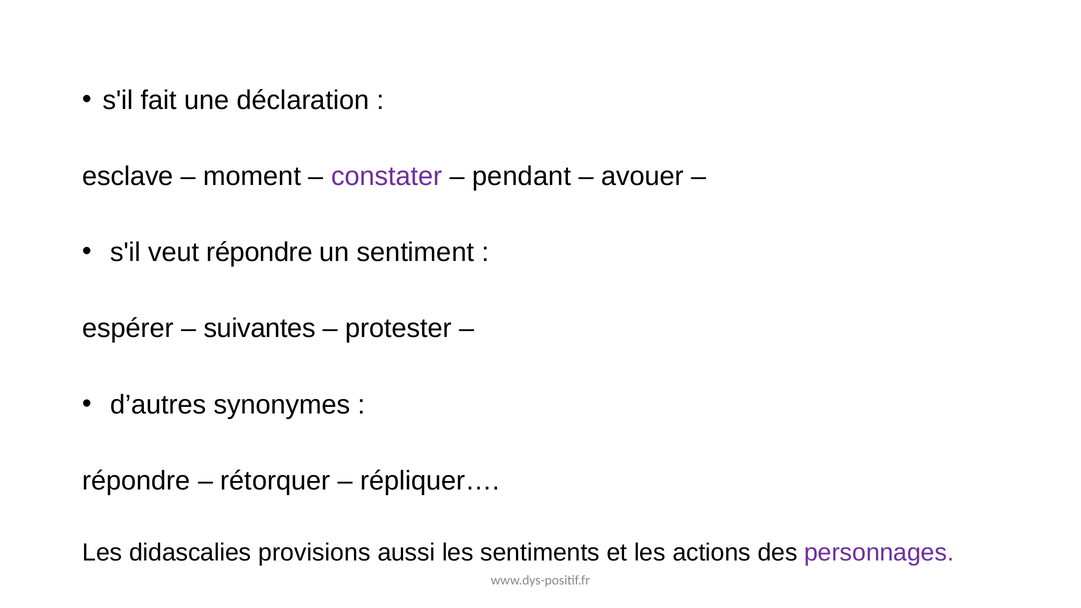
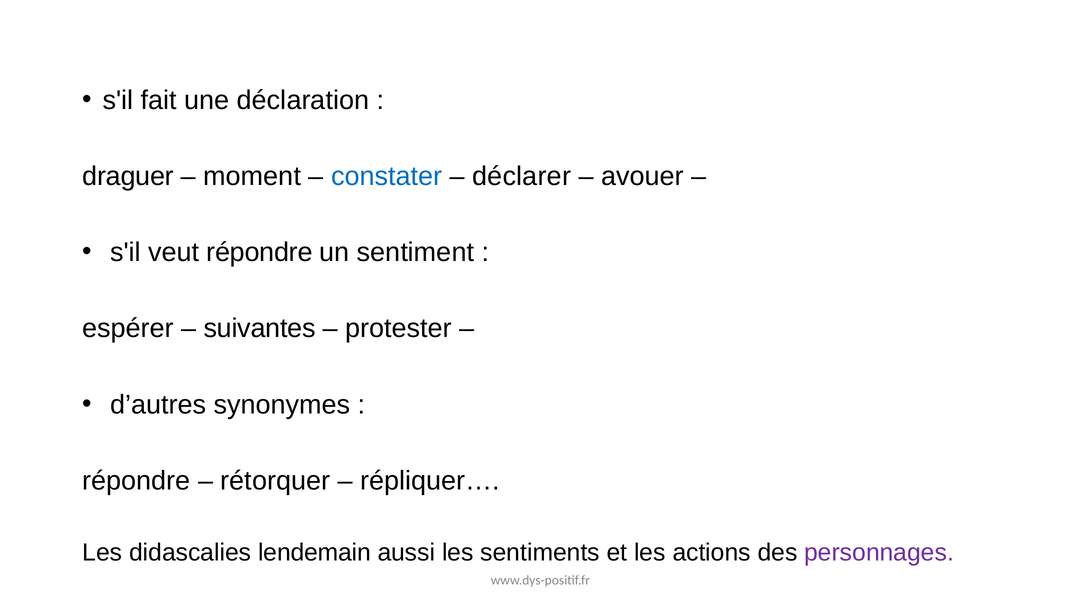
esclave: esclave -> draguer (128, 176)
constater colour: purple -> blue (387, 176)
pendant: pendant -> déclarer (522, 176)
provisions: provisions -> lendemain (314, 553)
